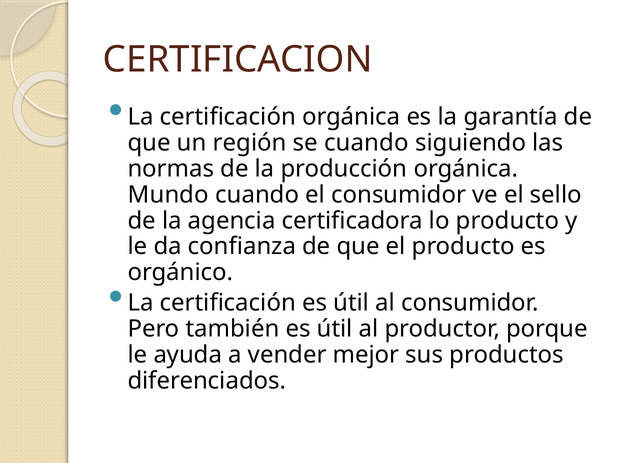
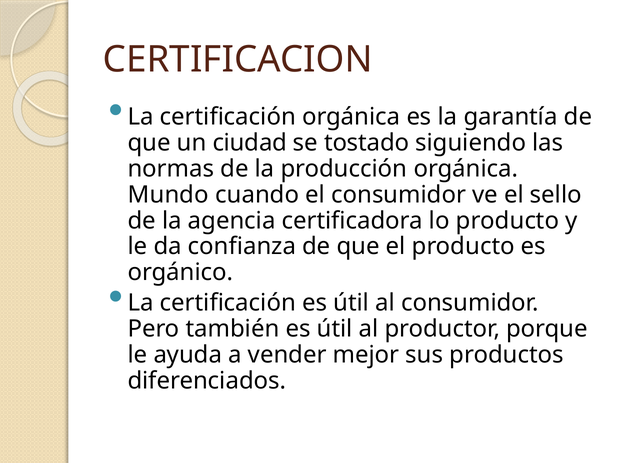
región: región -> ciudad (250, 143)
se cuando: cuando -> tostado (367, 143)
